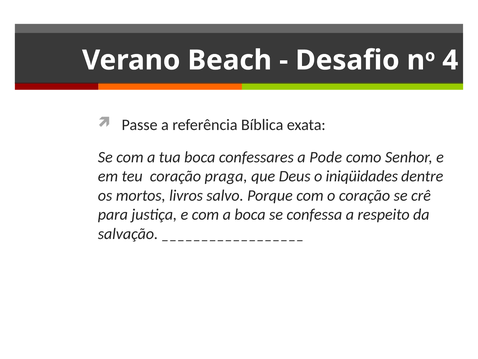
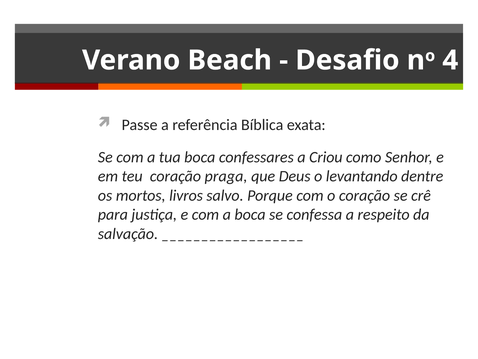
Pode: Pode -> Criou (326, 157)
iniqüidades: iniqüidades -> levantando (362, 176)
